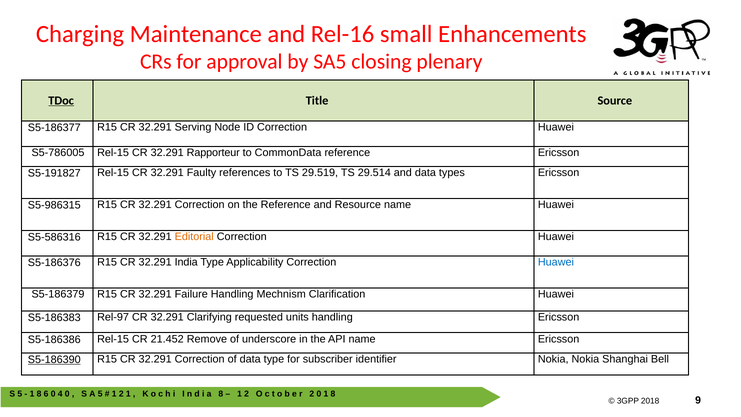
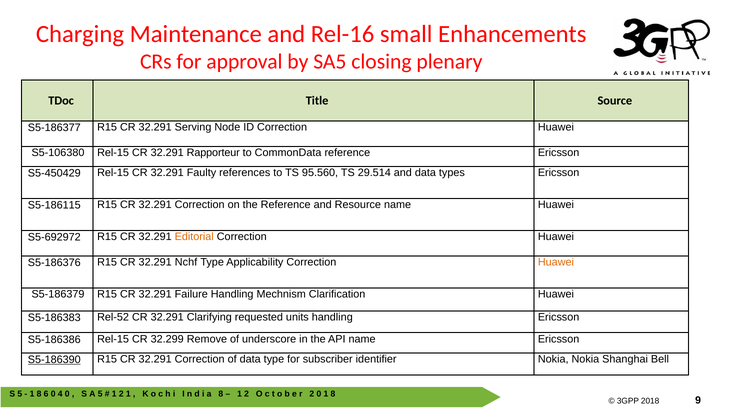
TDoc underline: present -> none (61, 101)
S5-786005: S5-786005 -> S5-106380 (58, 153)
S5-191827: S5-191827 -> S5-450429 (54, 173)
29.519: 29.519 -> 95.560 (320, 173)
S5-986315: S5-986315 -> S5-186115 (54, 205)
S5-586316: S5-586316 -> S5-692972 (54, 237)
India: India -> Nchf (186, 262)
Huawei colour: blue -> orange (556, 262)
Rel-97: Rel-97 -> Rel-52 (113, 317)
21.452: 21.452 -> 32.299 (167, 339)
